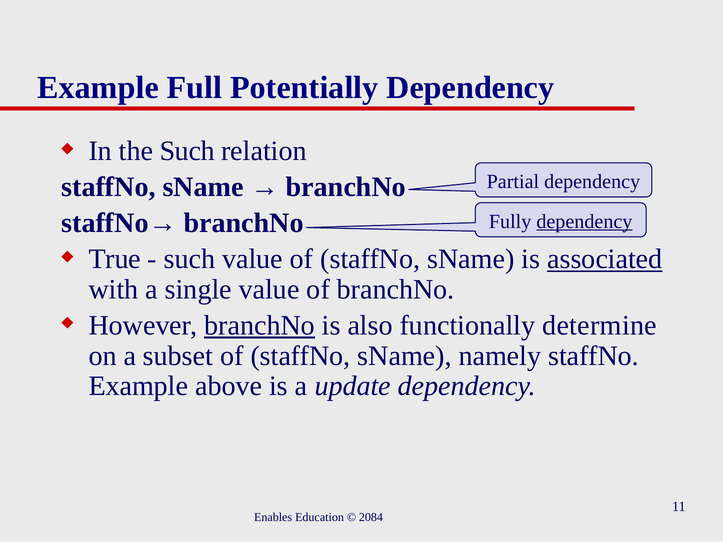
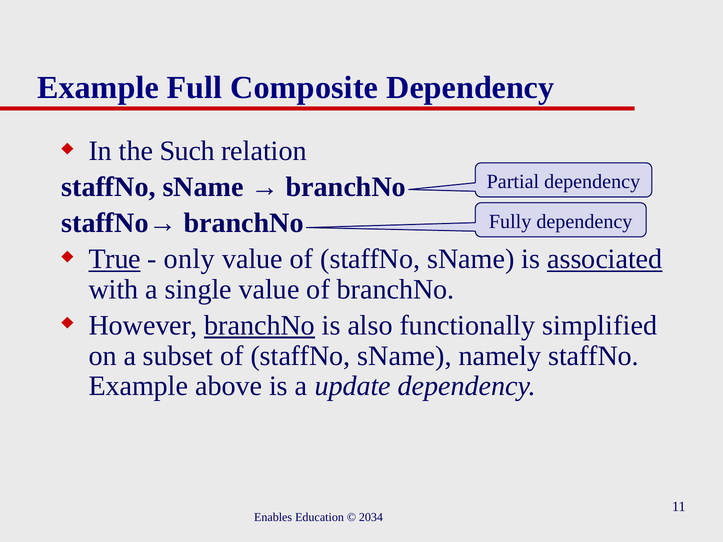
Potentially: Potentially -> Composite (304, 88)
dependency underline: present -> none (584, 222)
True underline: none -> present (115, 259)
such: such -> only (189, 259)
determine: determine -> simplified (600, 326)
2084: 2084 -> 2034 (371, 518)
